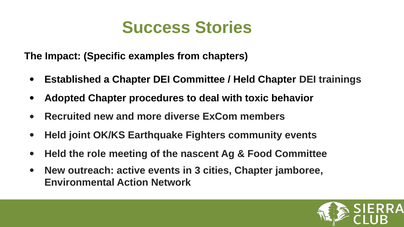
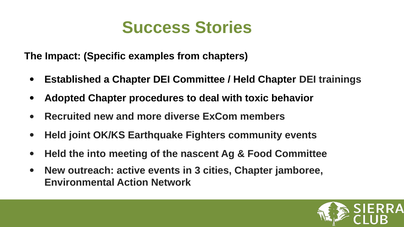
role: role -> into (96, 154)
